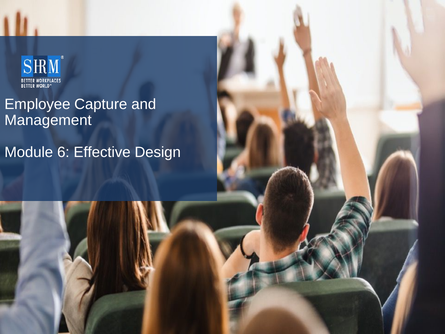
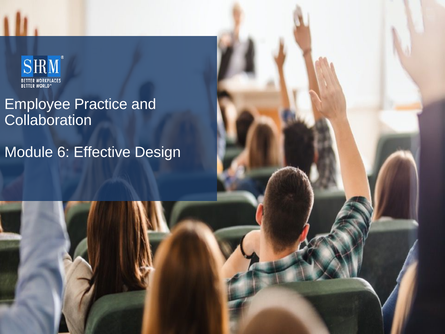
Capture: Capture -> Practice (101, 104)
Management: Management -> Collaboration (48, 120)
